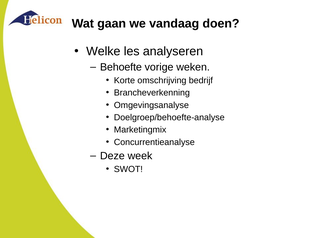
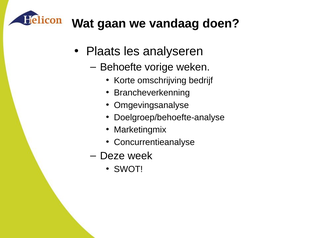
Welke: Welke -> Plaats (103, 51)
